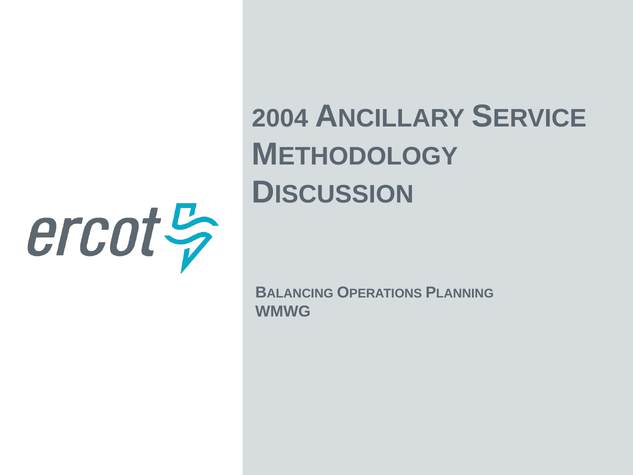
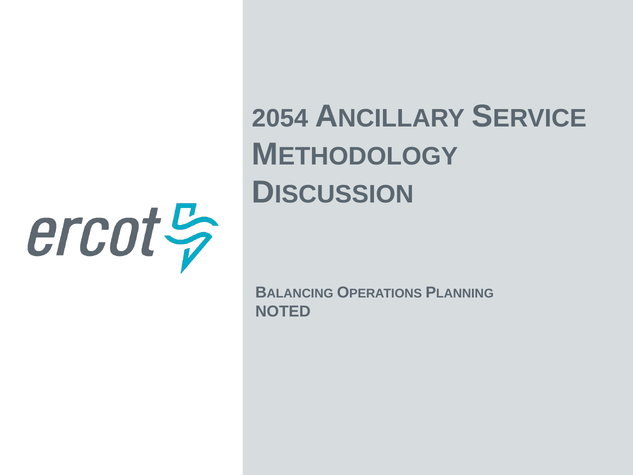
2004: 2004 -> 2054 (280, 118)
WMWG: WMWG -> NOTED (283, 312)
